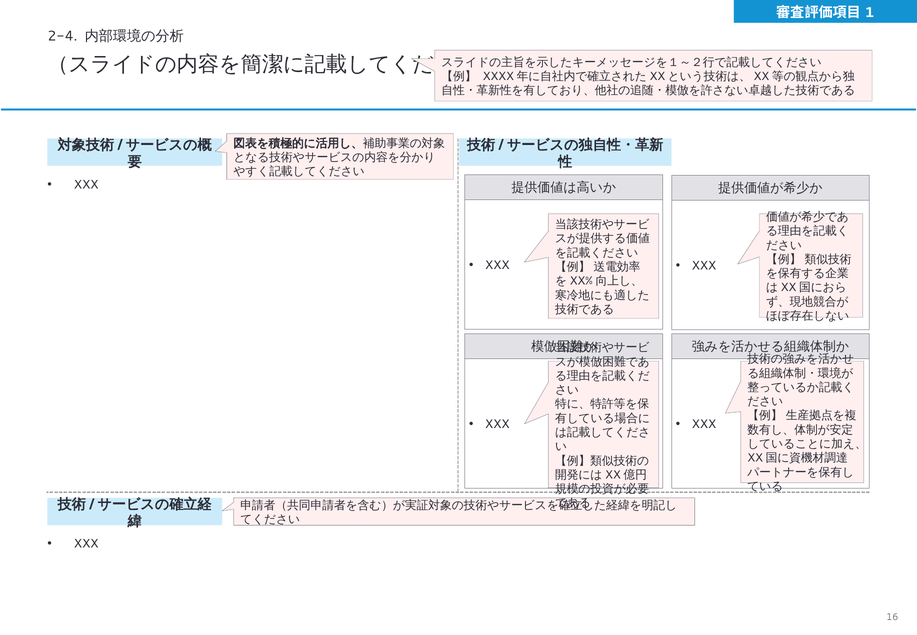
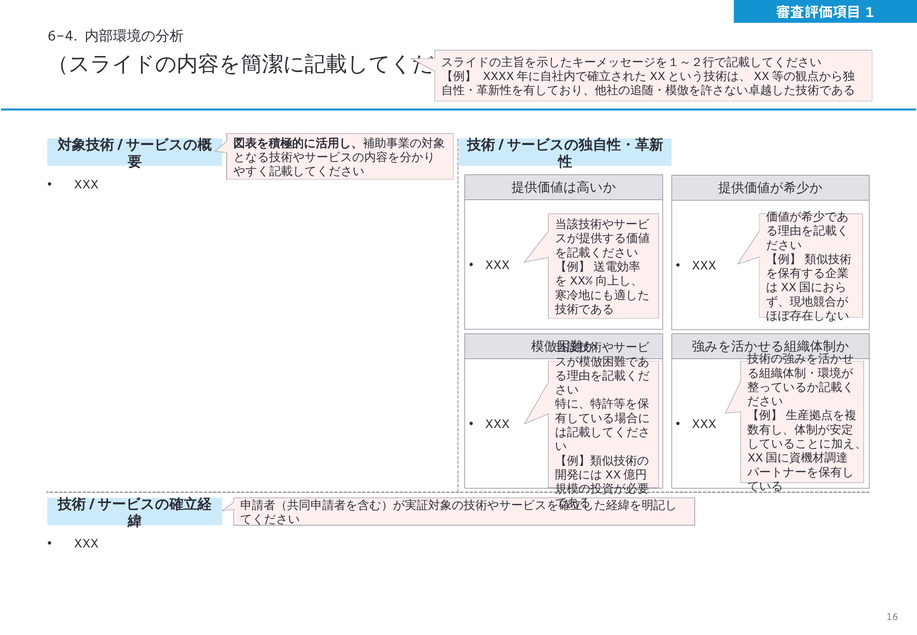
2-4: 2-4 -> 6-4 (62, 36)
